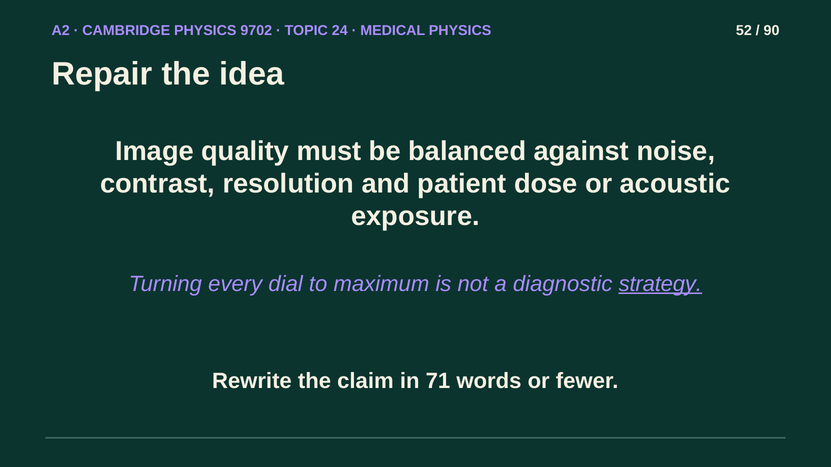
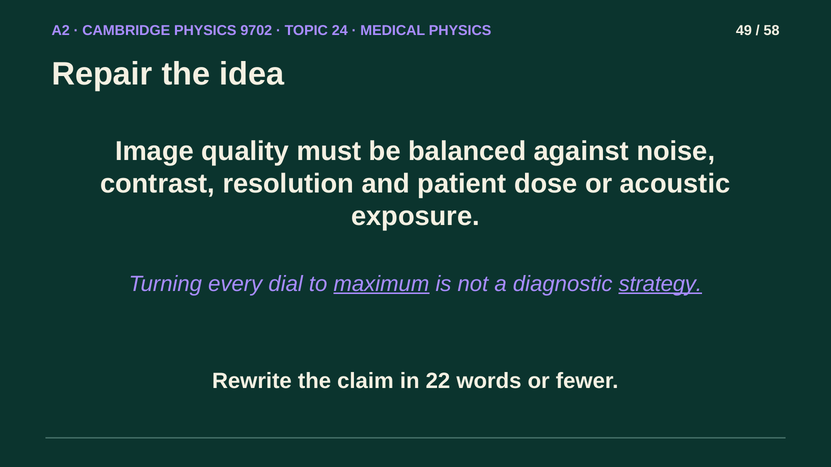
52: 52 -> 49 (744, 31)
90: 90 -> 58 (772, 31)
maximum underline: none -> present (381, 284)
71: 71 -> 22 (438, 381)
